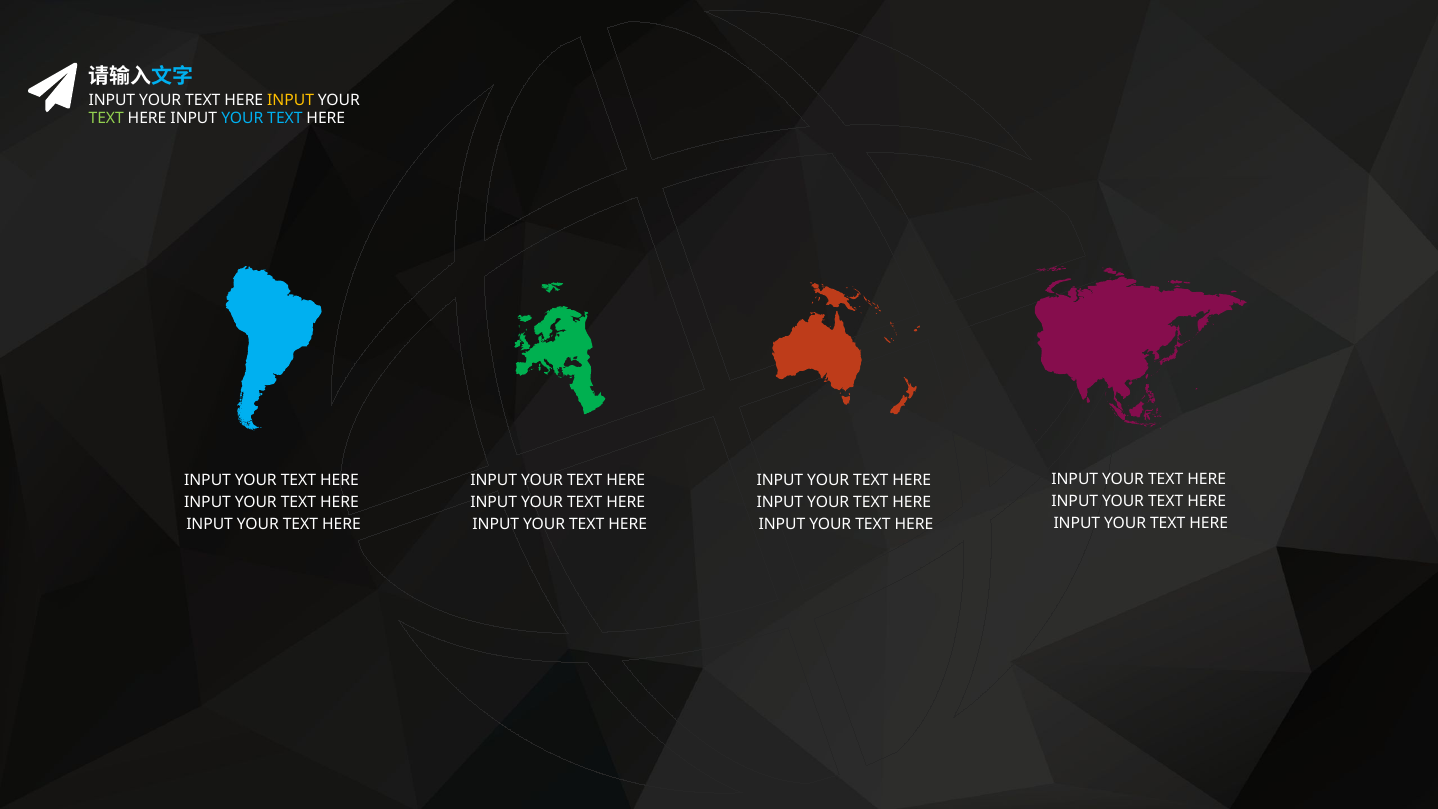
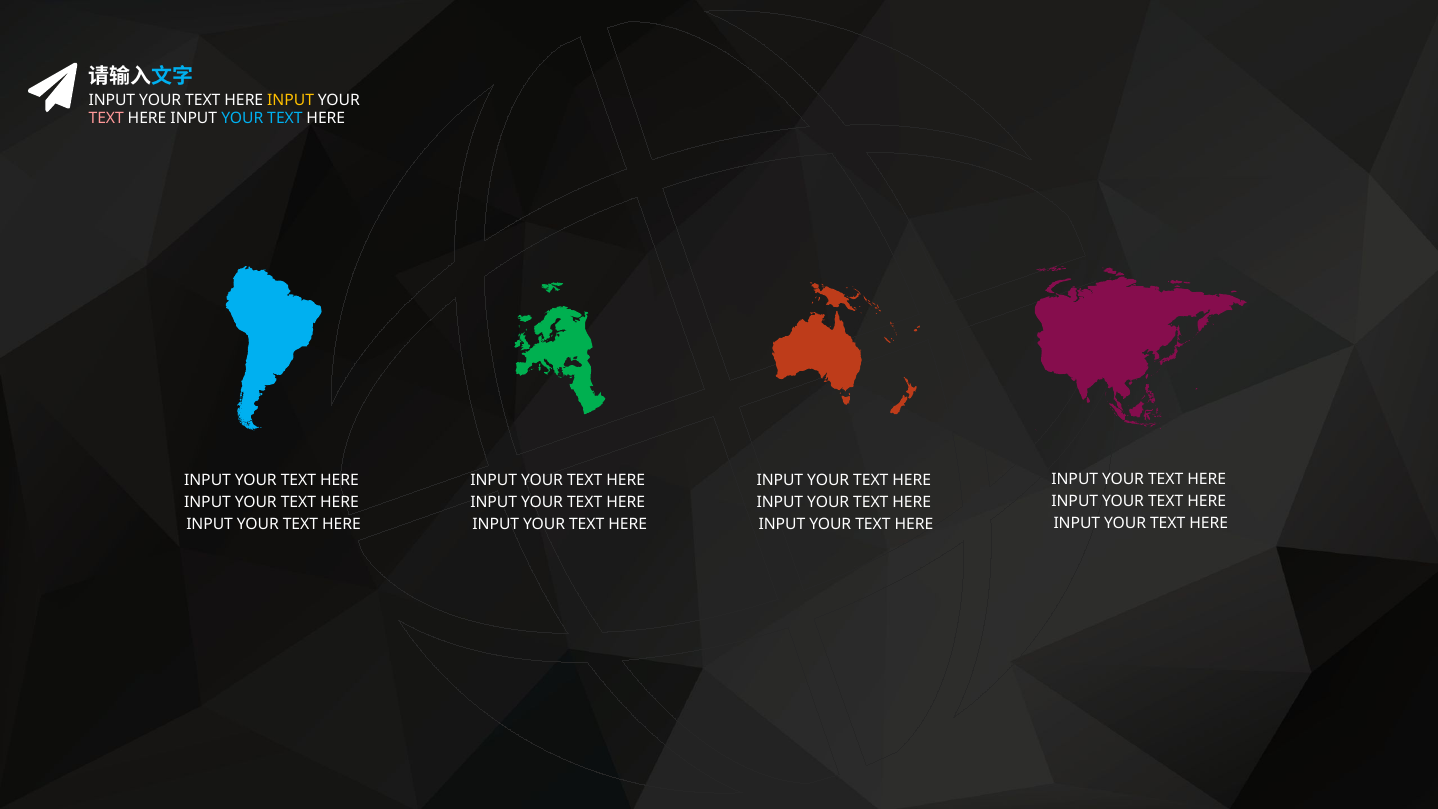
TEXT colour: light green -> pink (106, 119)
